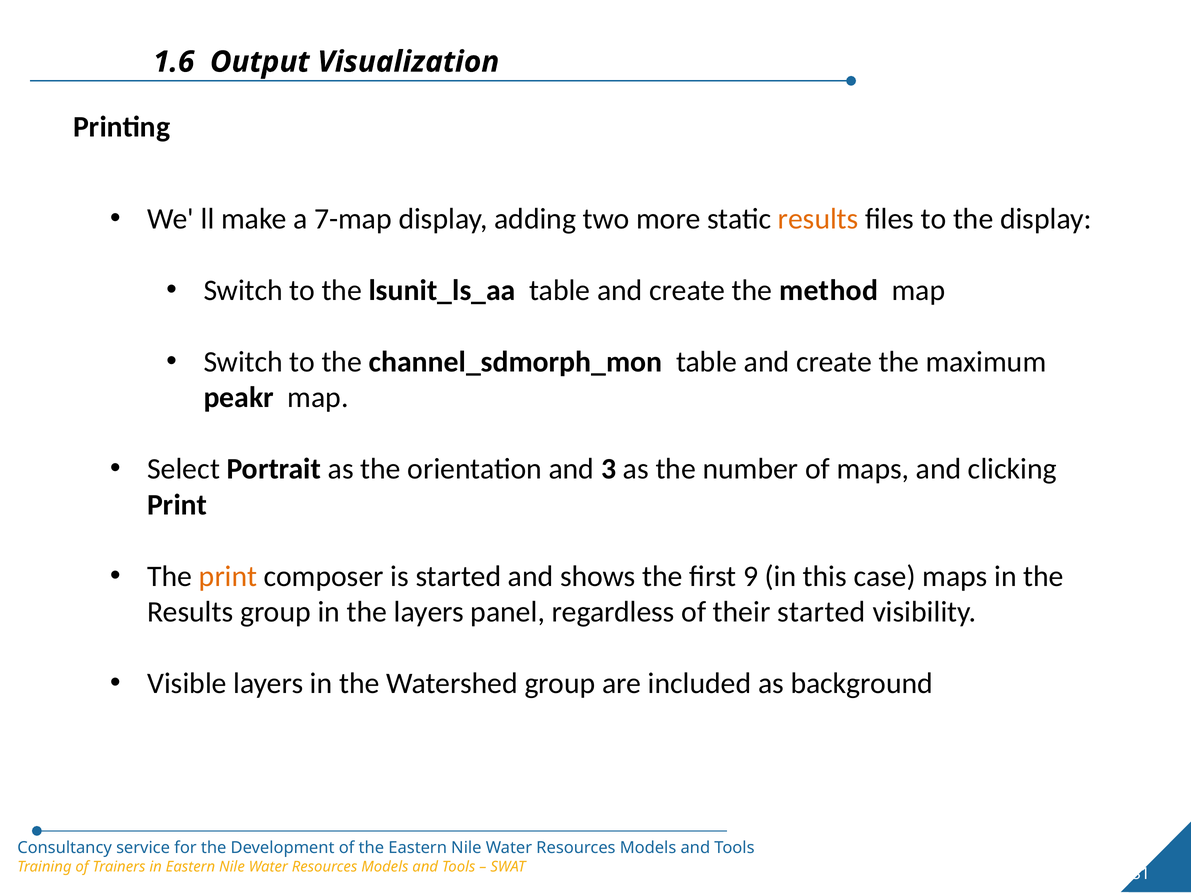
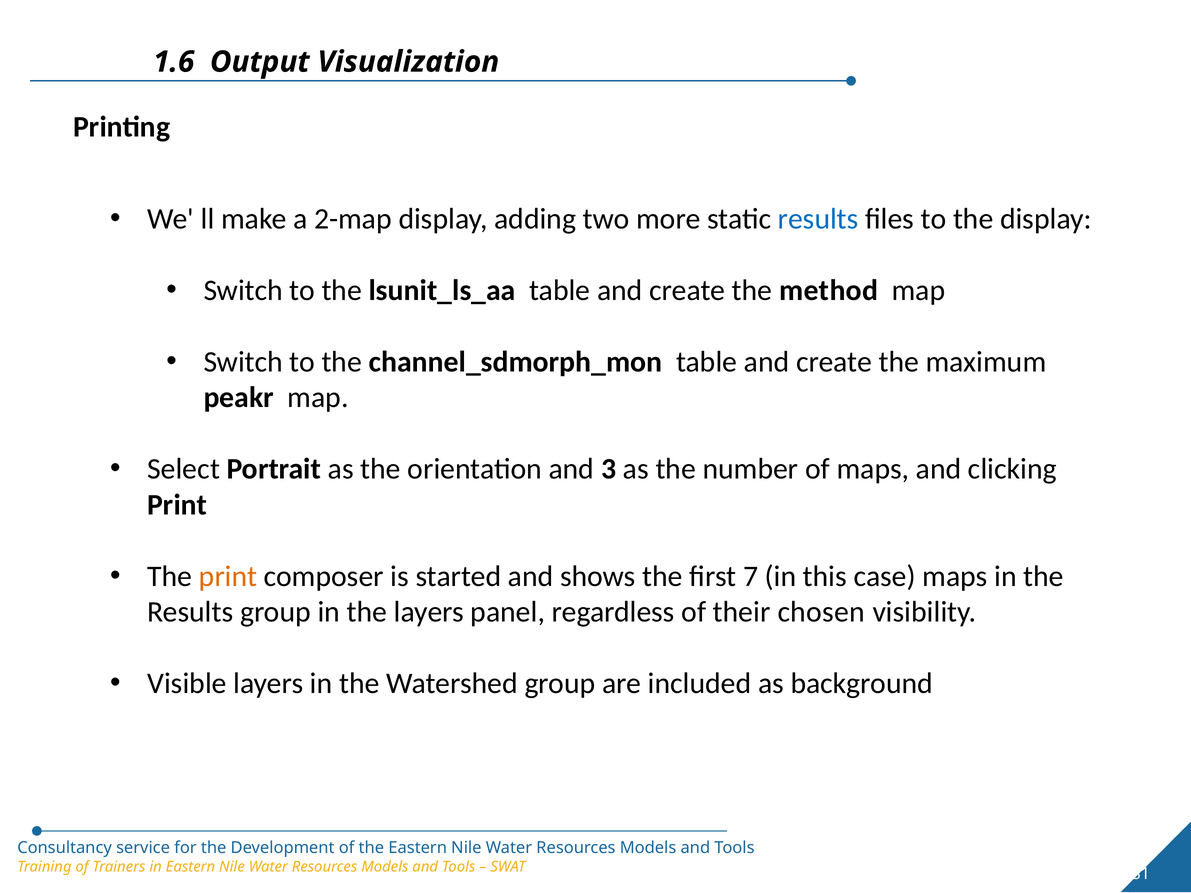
7-map: 7-map -> 2-map (353, 219)
results colour: orange -> blue (818, 219)
9: 9 -> 7 (751, 576)
their started: started -> chosen (821, 612)
